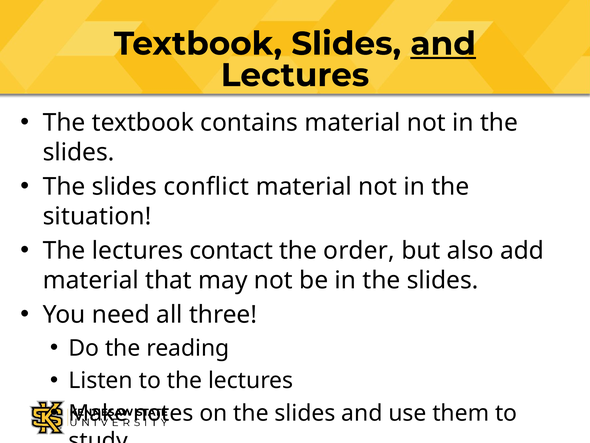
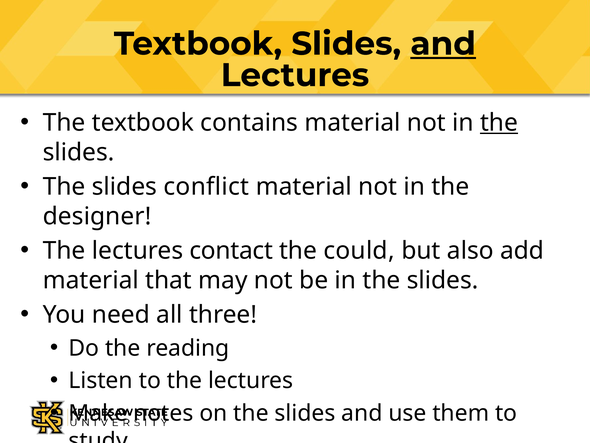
the underline: none -> present (499, 123)
situation: situation -> designer (97, 216)
order: order -> could (359, 251)
